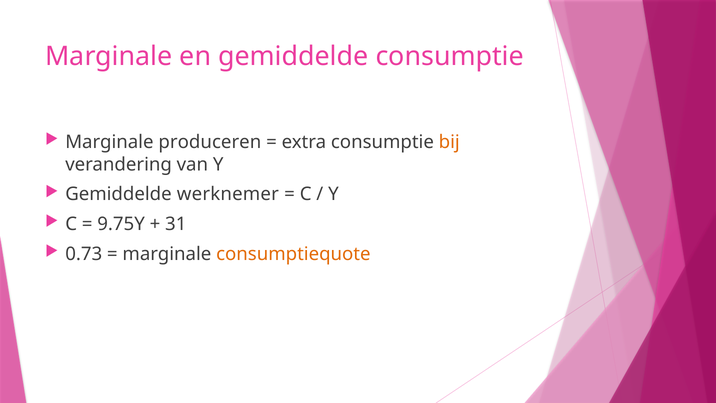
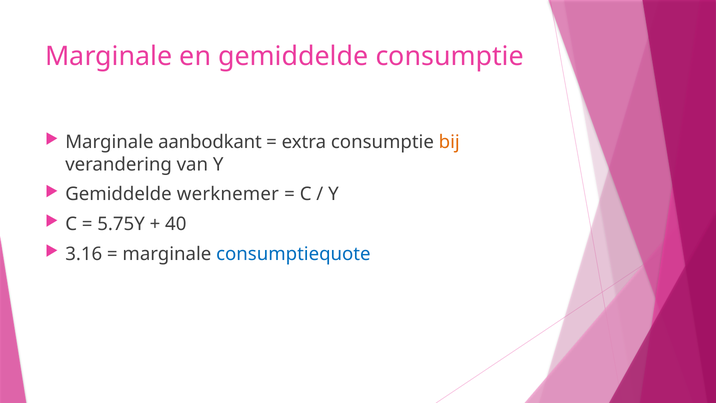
produceren: produceren -> aanbodkant (210, 142)
9.75Y: 9.75Y -> 5.75Y (121, 224)
31: 31 -> 40 (176, 224)
0.73: 0.73 -> 3.16 (84, 254)
consumptiequote colour: orange -> blue (293, 254)
